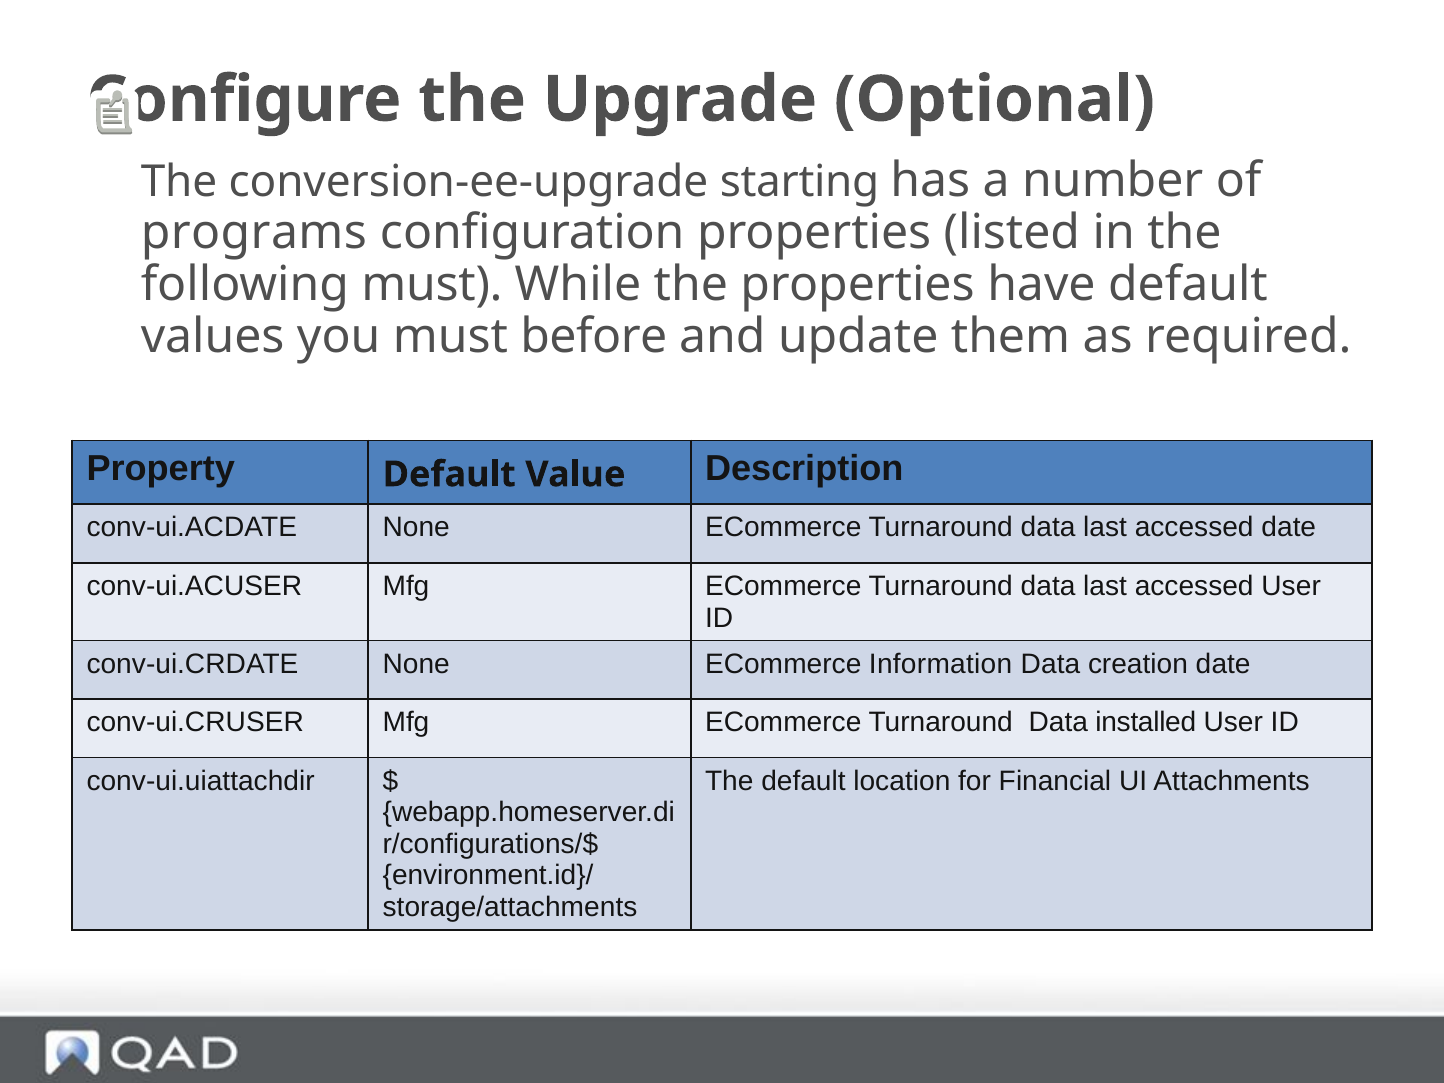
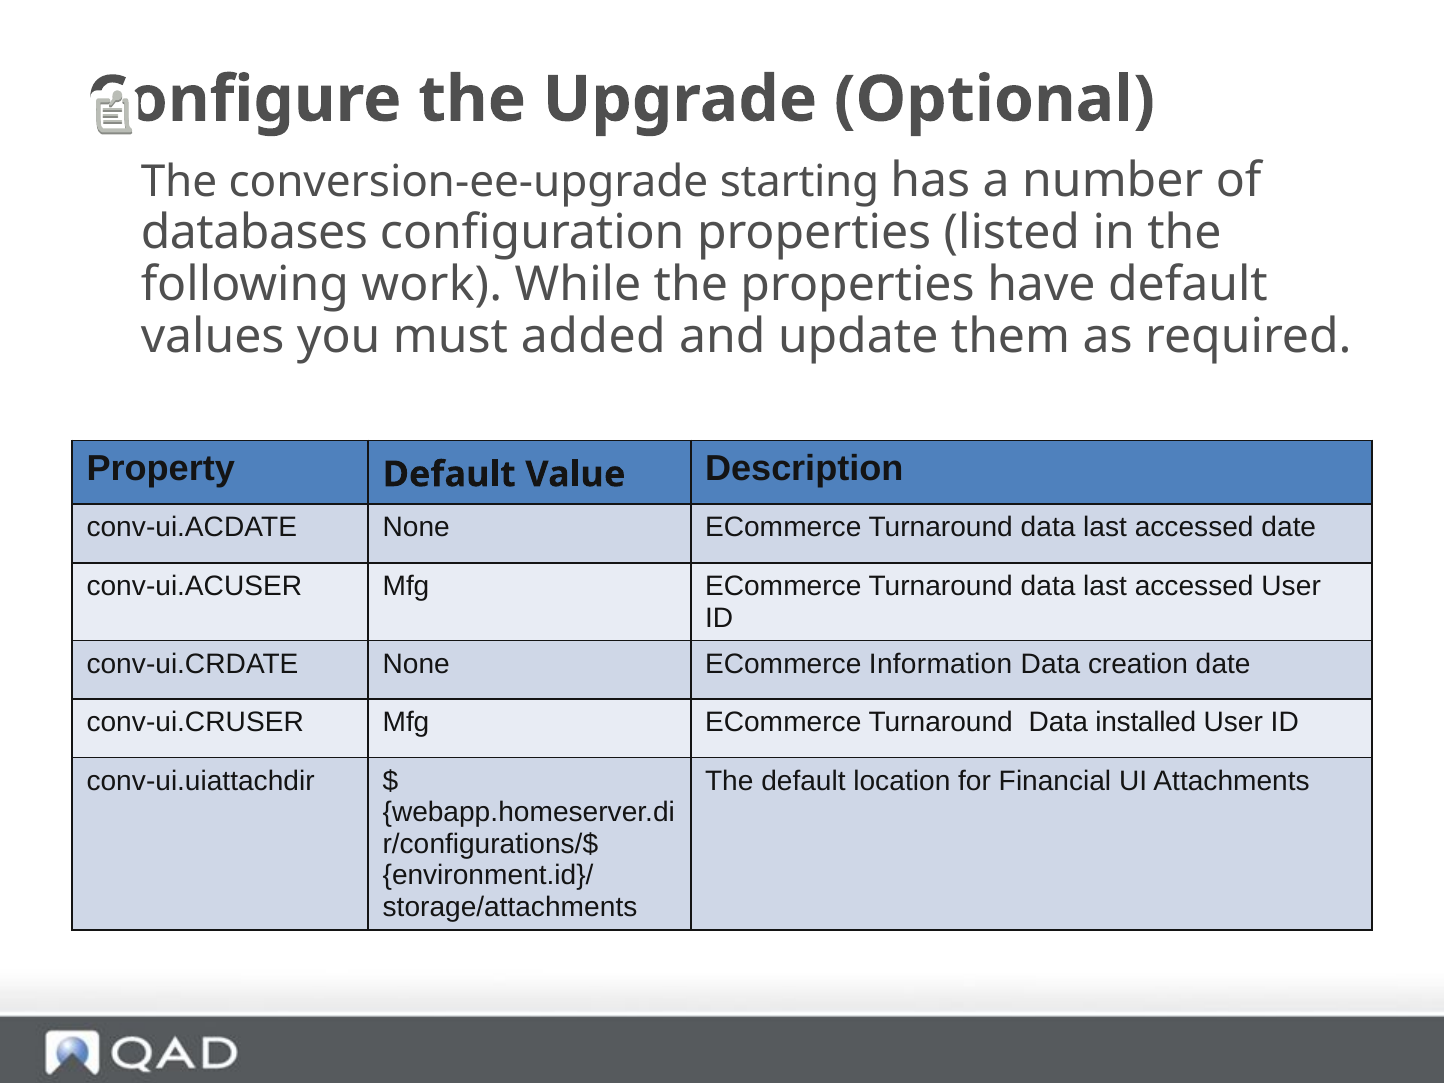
programs: programs -> databases (254, 233)
following must: must -> work (432, 285)
before: before -> added (593, 337)
